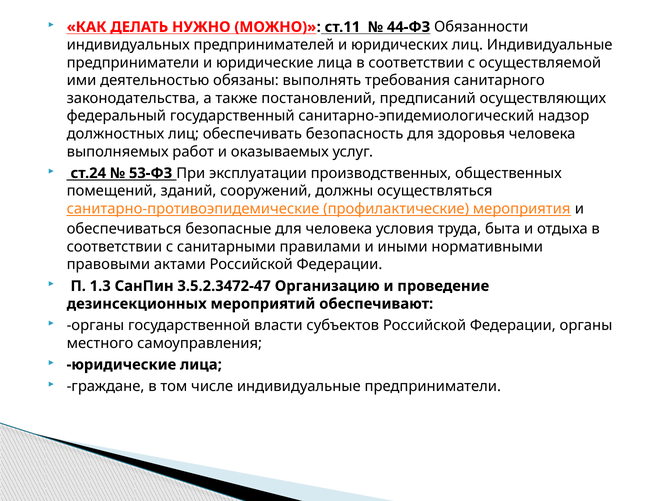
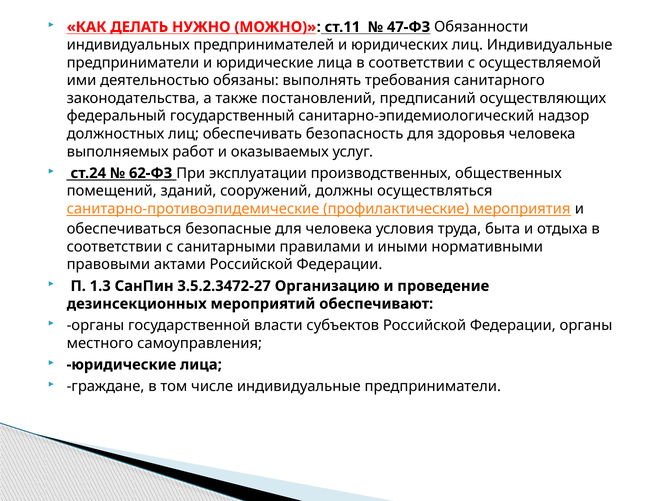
44-ФЗ: 44-ФЗ -> 47-ФЗ (409, 27)
53-ФЗ: 53-ФЗ -> 62-ФЗ (151, 173)
3.5.2.3472-47: 3.5.2.3472-47 -> 3.5.2.3472-27 (224, 286)
